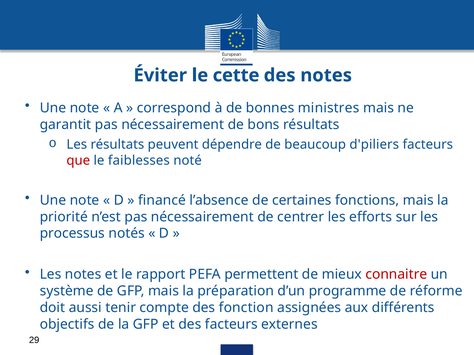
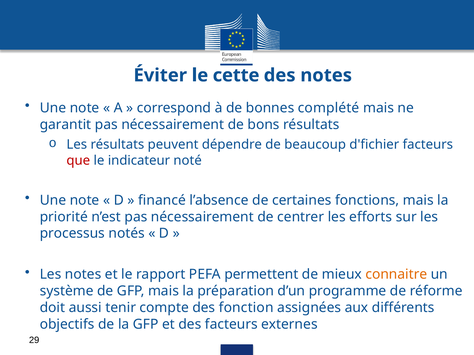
ministres: ministres -> complété (329, 108)
d'piliers: d'piliers -> d'fichier (374, 145)
faiblesses: faiblesses -> indicateur (139, 161)
connaitre colour: red -> orange (396, 275)
